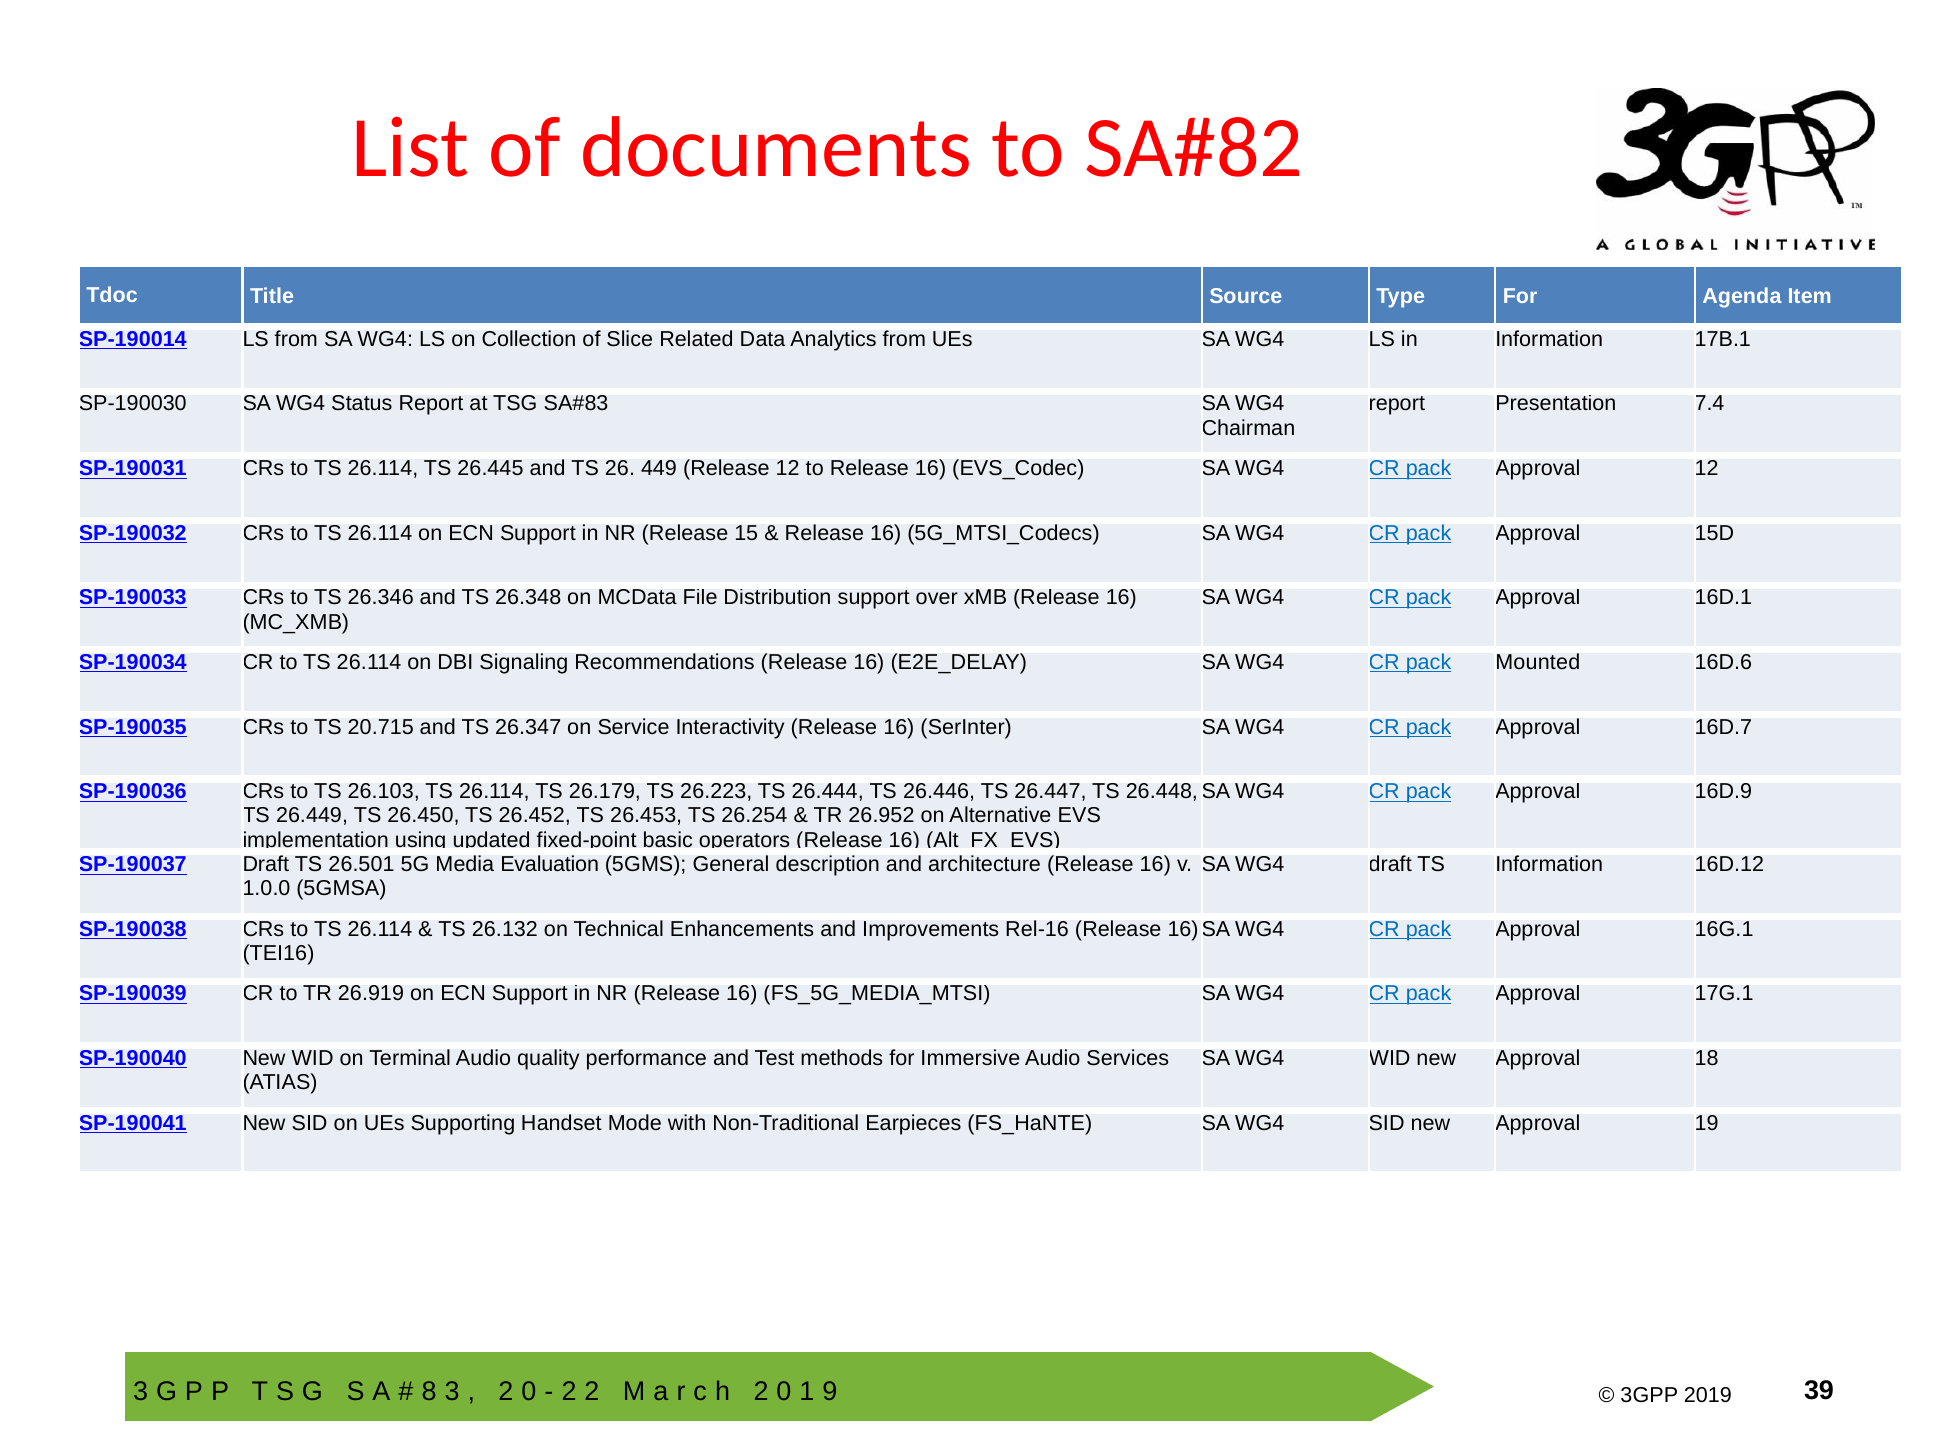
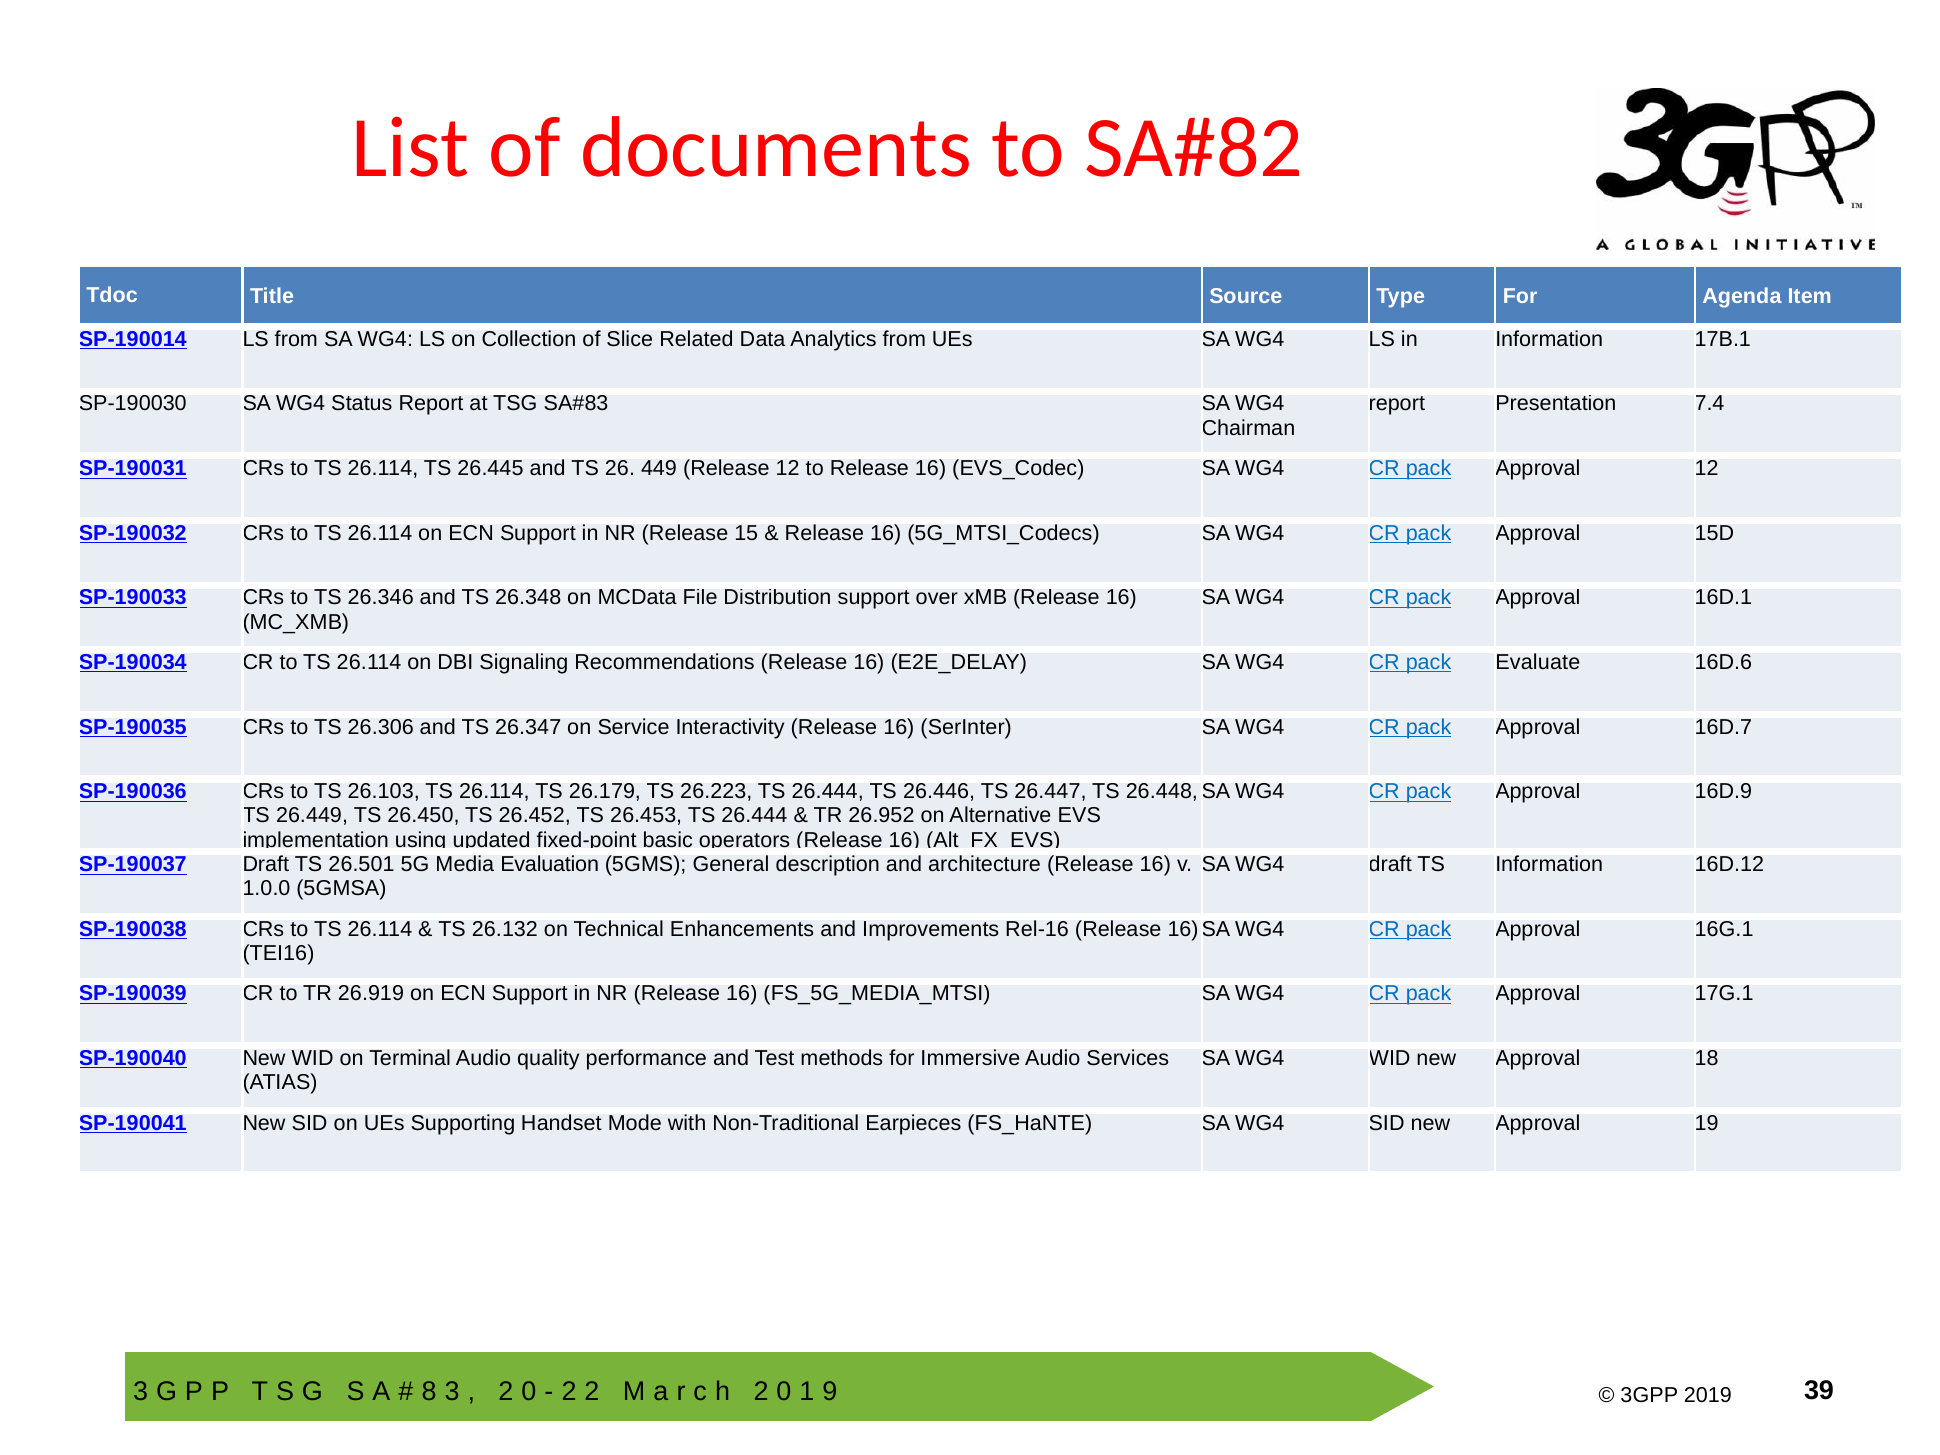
Mounted: Mounted -> Evaluate (1538, 662)
20.715: 20.715 -> 26.306 (381, 727)
26.453 TS 26.254: 26.254 -> 26.444 (754, 816)
